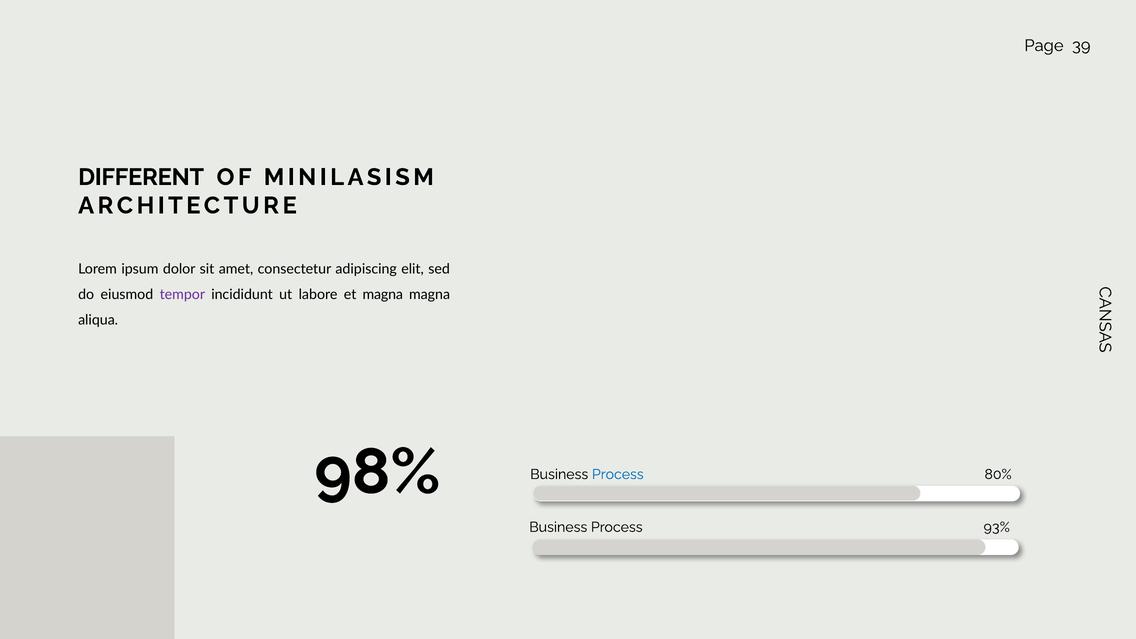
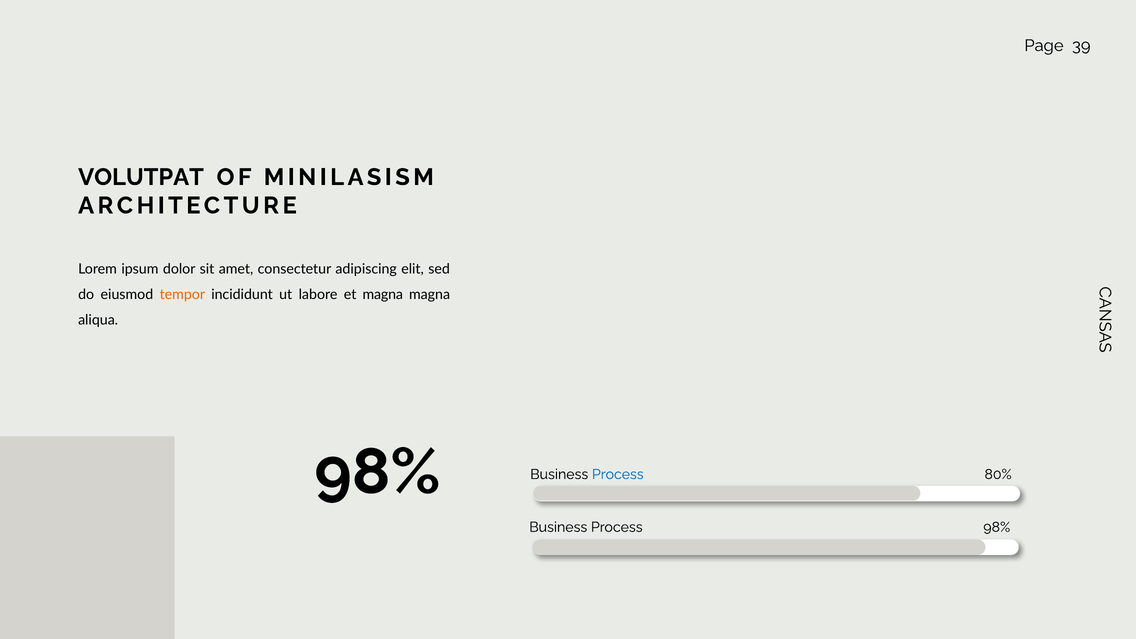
DIFFERENT: DIFFERENT -> VOLUTPAT (141, 177)
tempor colour: purple -> orange (182, 294)
Process 93%: 93% -> 98% (997, 527)
